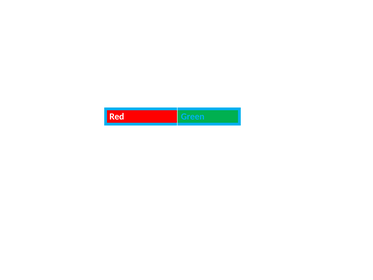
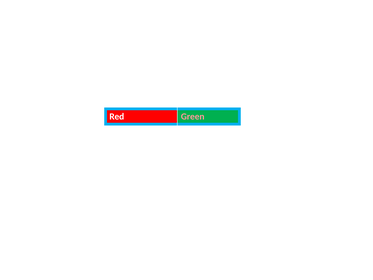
Green colour: light blue -> pink (193, 116)
